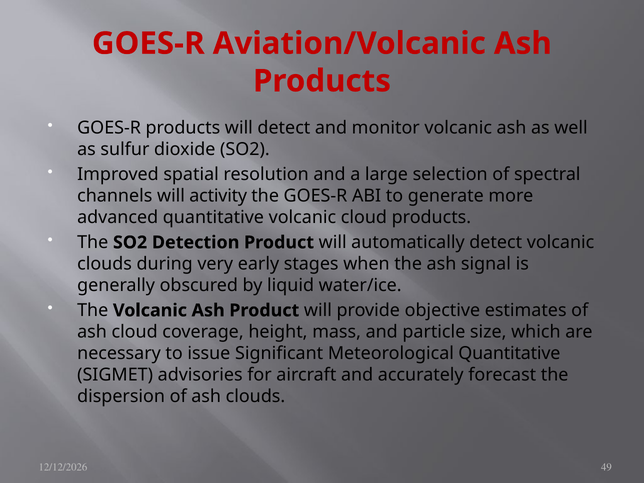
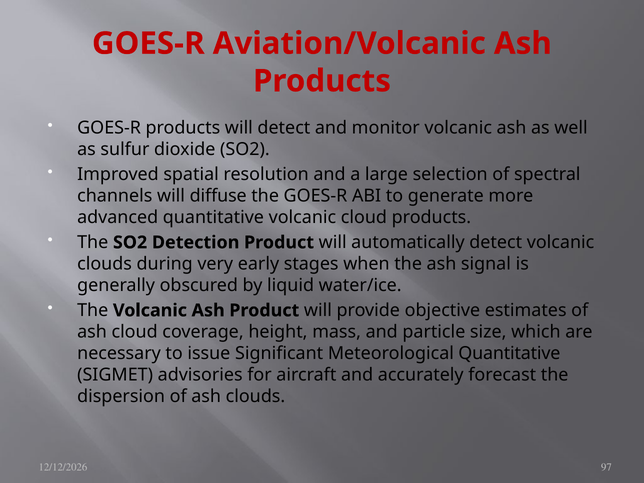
activity: activity -> diffuse (218, 196)
49: 49 -> 97 (606, 467)
